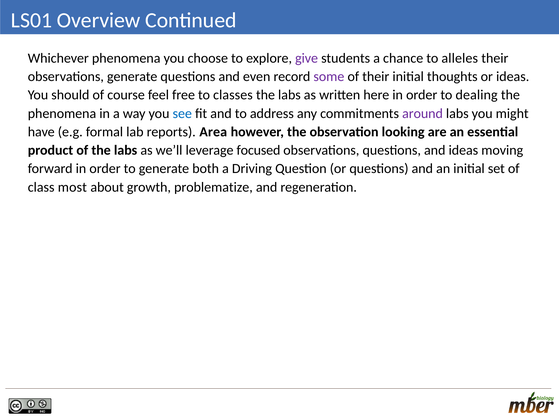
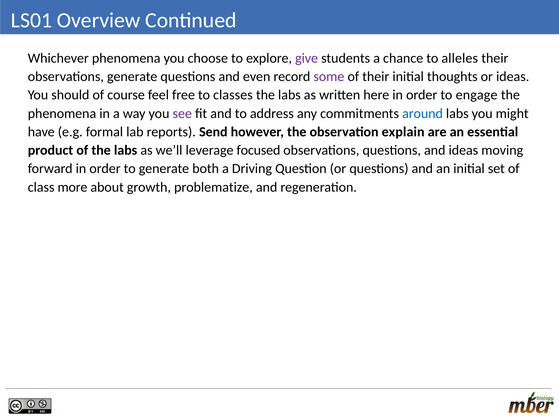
dealing: dealing -> engage (477, 95)
see colour: blue -> purple (182, 113)
around colour: purple -> blue (422, 113)
Area: Area -> Send (213, 132)
looking: looking -> explain (403, 132)
most: most -> more (72, 187)
